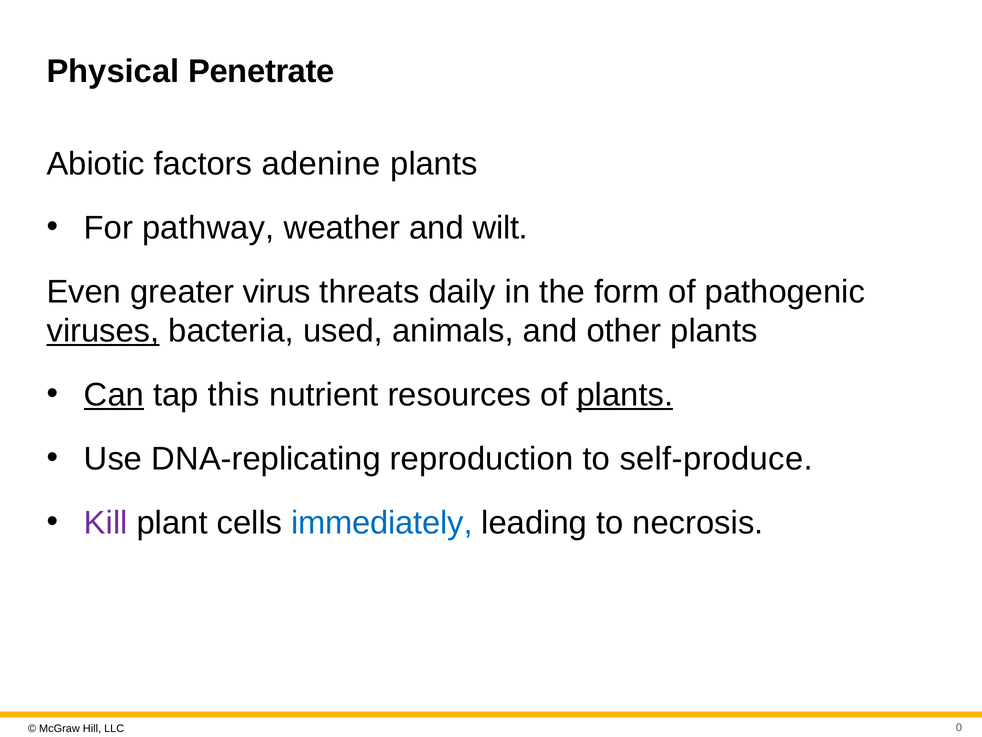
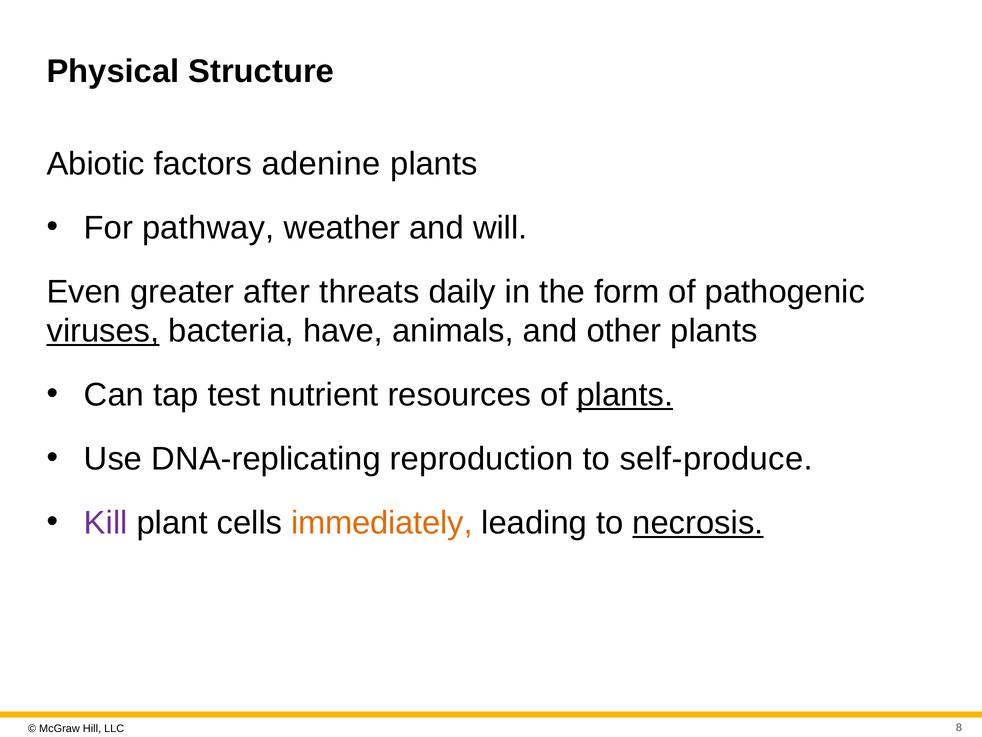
Penetrate: Penetrate -> Structure (261, 71)
wilt: wilt -> will (500, 228)
virus: virus -> after (277, 292)
used: used -> have (343, 331)
Can underline: present -> none (114, 395)
this: this -> test (234, 395)
immediately colour: blue -> orange (382, 522)
necrosis underline: none -> present (698, 522)
0: 0 -> 8 (959, 727)
